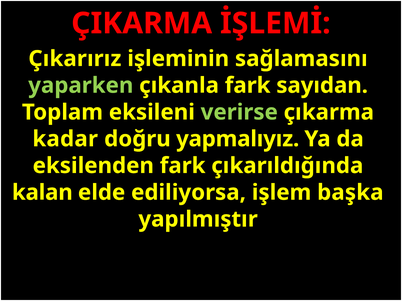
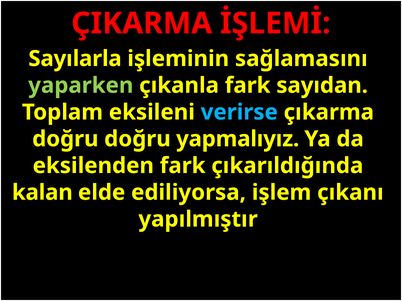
Çıkarırız: Çıkarırız -> Sayılarla (75, 59)
verirse colour: light green -> light blue (239, 112)
kadar: kadar -> doğru (65, 139)
başka: başka -> çıkanı (350, 193)
